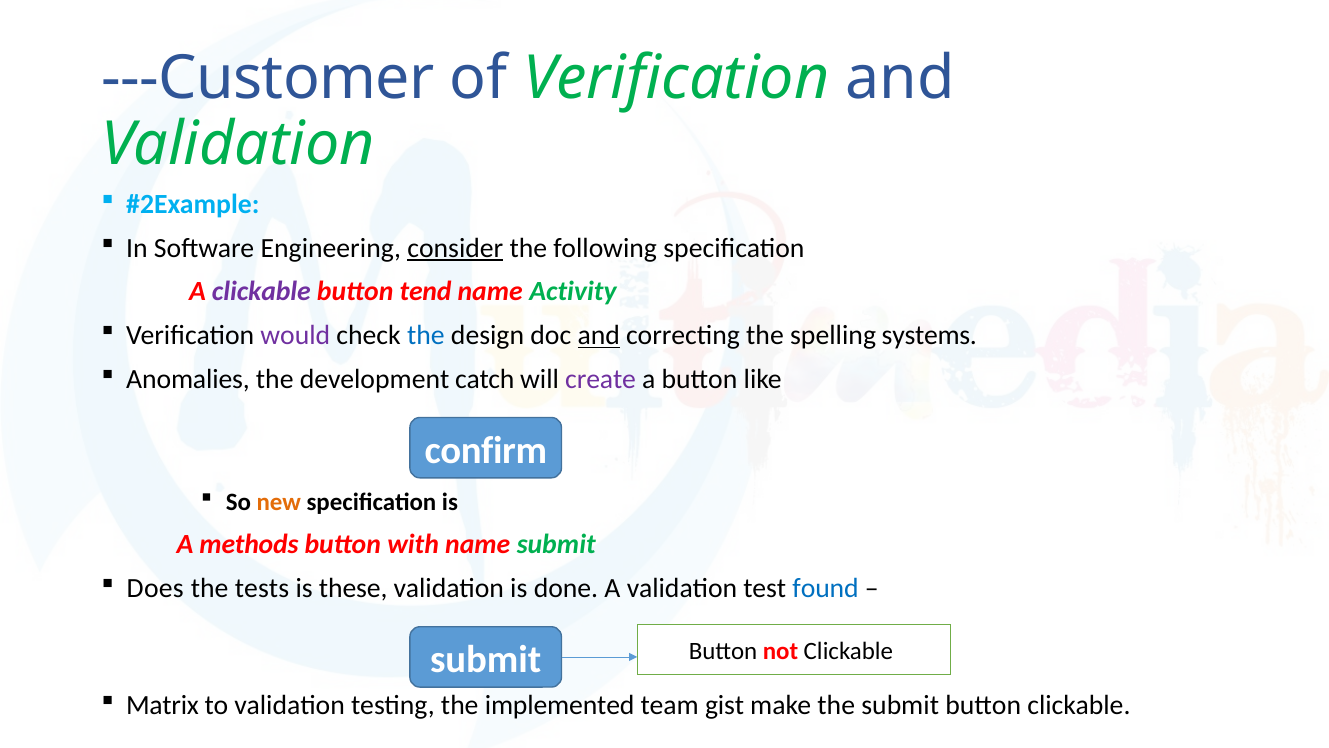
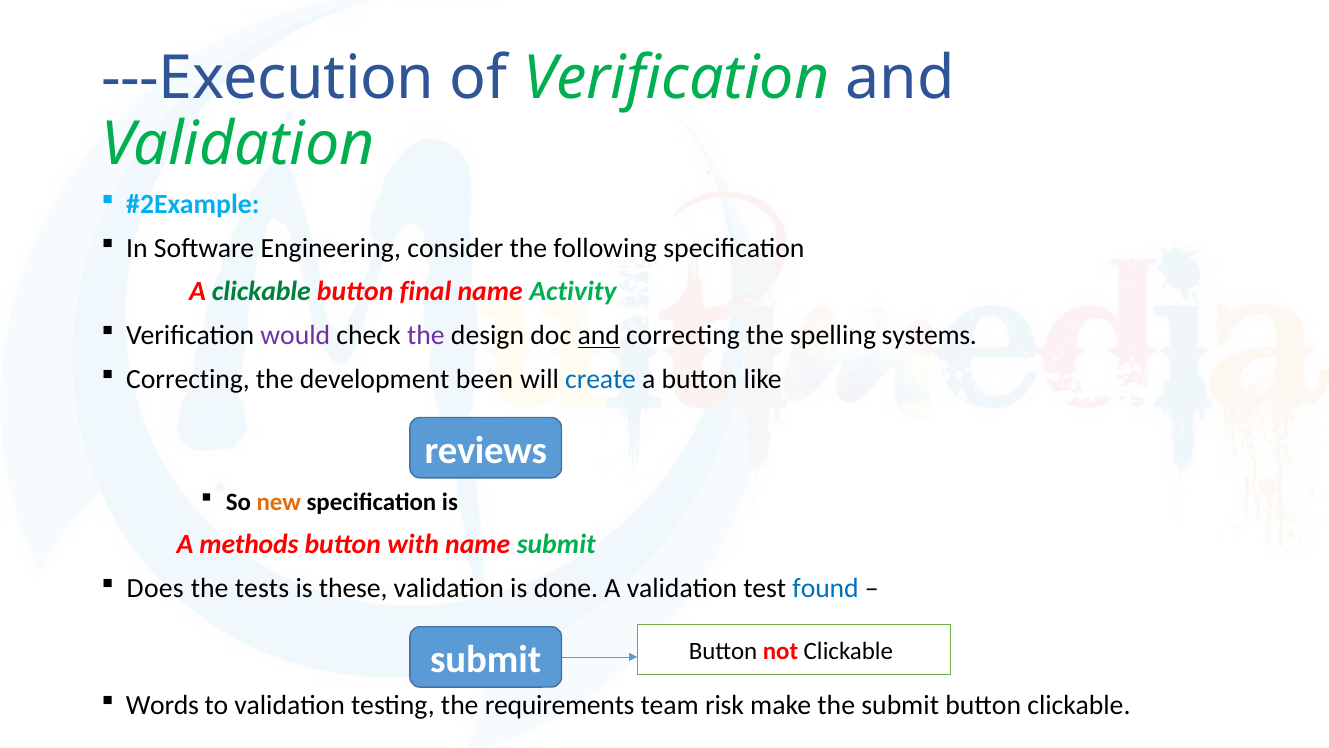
---Customer: ---Customer -> ---Execution (268, 79)
consider underline: present -> none (455, 248)
clickable colour: purple -> green (261, 292)
tend: tend -> final (425, 292)
the colour: blue -> purple (426, 335)
Anomalies: Anomalies -> Correcting (188, 379)
catch: catch -> been (484, 379)
create colour: purple -> blue (601, 379)
confirm: confirm -> reviews (486, 450)
Matrix: Matrix -> Words (162, 705)
implemented: implemented -> requirements (560, 705)
gist: gist -> risk (725, 705)
